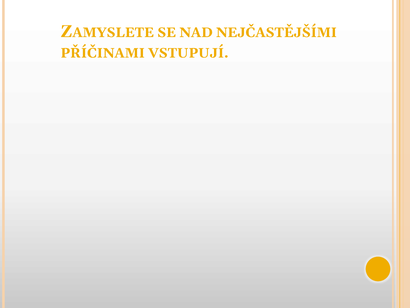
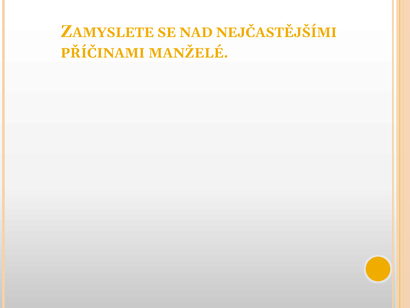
VSTUPUJÍ: VSTUPUJÍ -> MANŽELÉ (188, 53)
